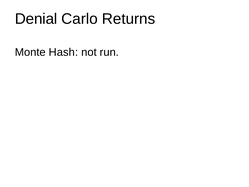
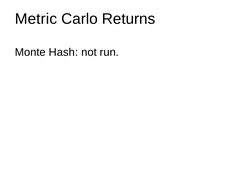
Denial: Denial -> Metric (36, 19)
